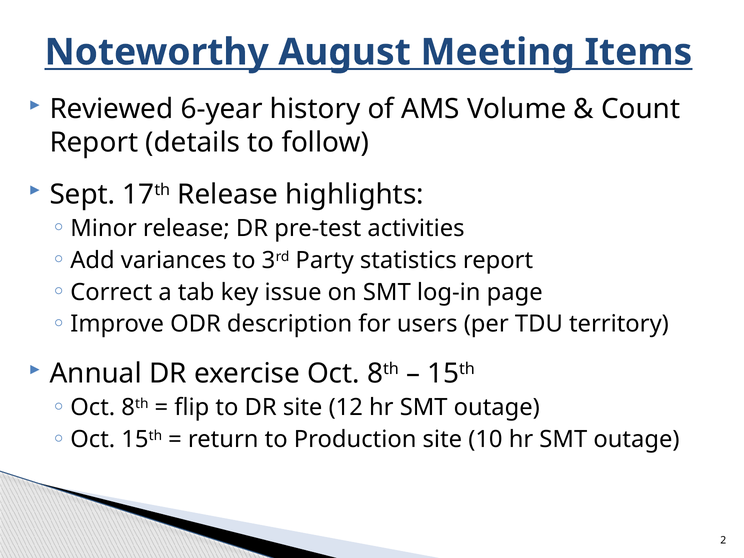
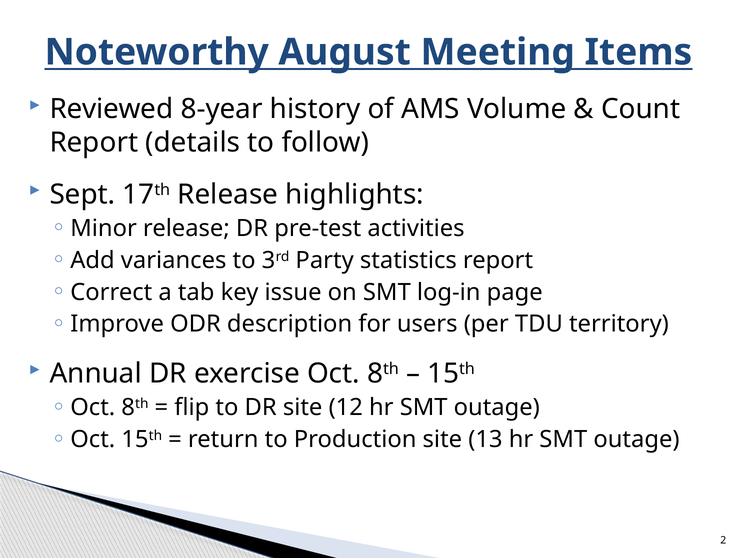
6-year: 6-year -> 8-year (222, 109)
10: 10 -> 13 (485, 439)
